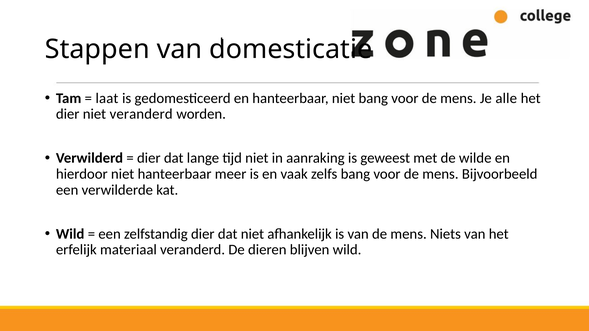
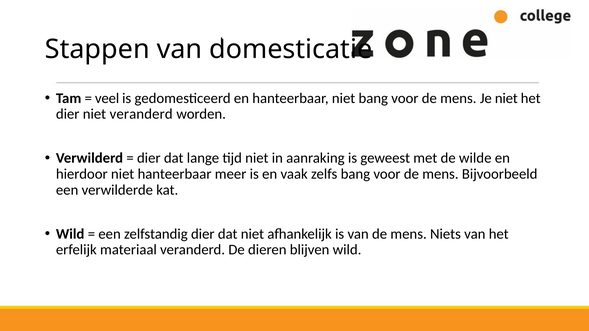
laat: laat -> veel (107, 98)
Je alle: alle -> niet (506, 98)
